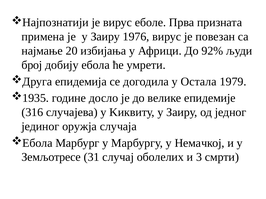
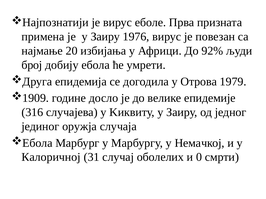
Остала: Остала -> Отрова (199, 82)
1935: 1935 -> 1909 (36, 98)
Земљотресе: Земљотресе -> Калоричној (51, 157)
3: 3 -> 0 (199, 157)
